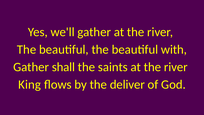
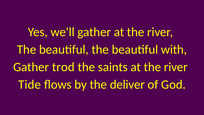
shall: shall -> trod (63, 67)
King: King -> Tide (30, 84)
